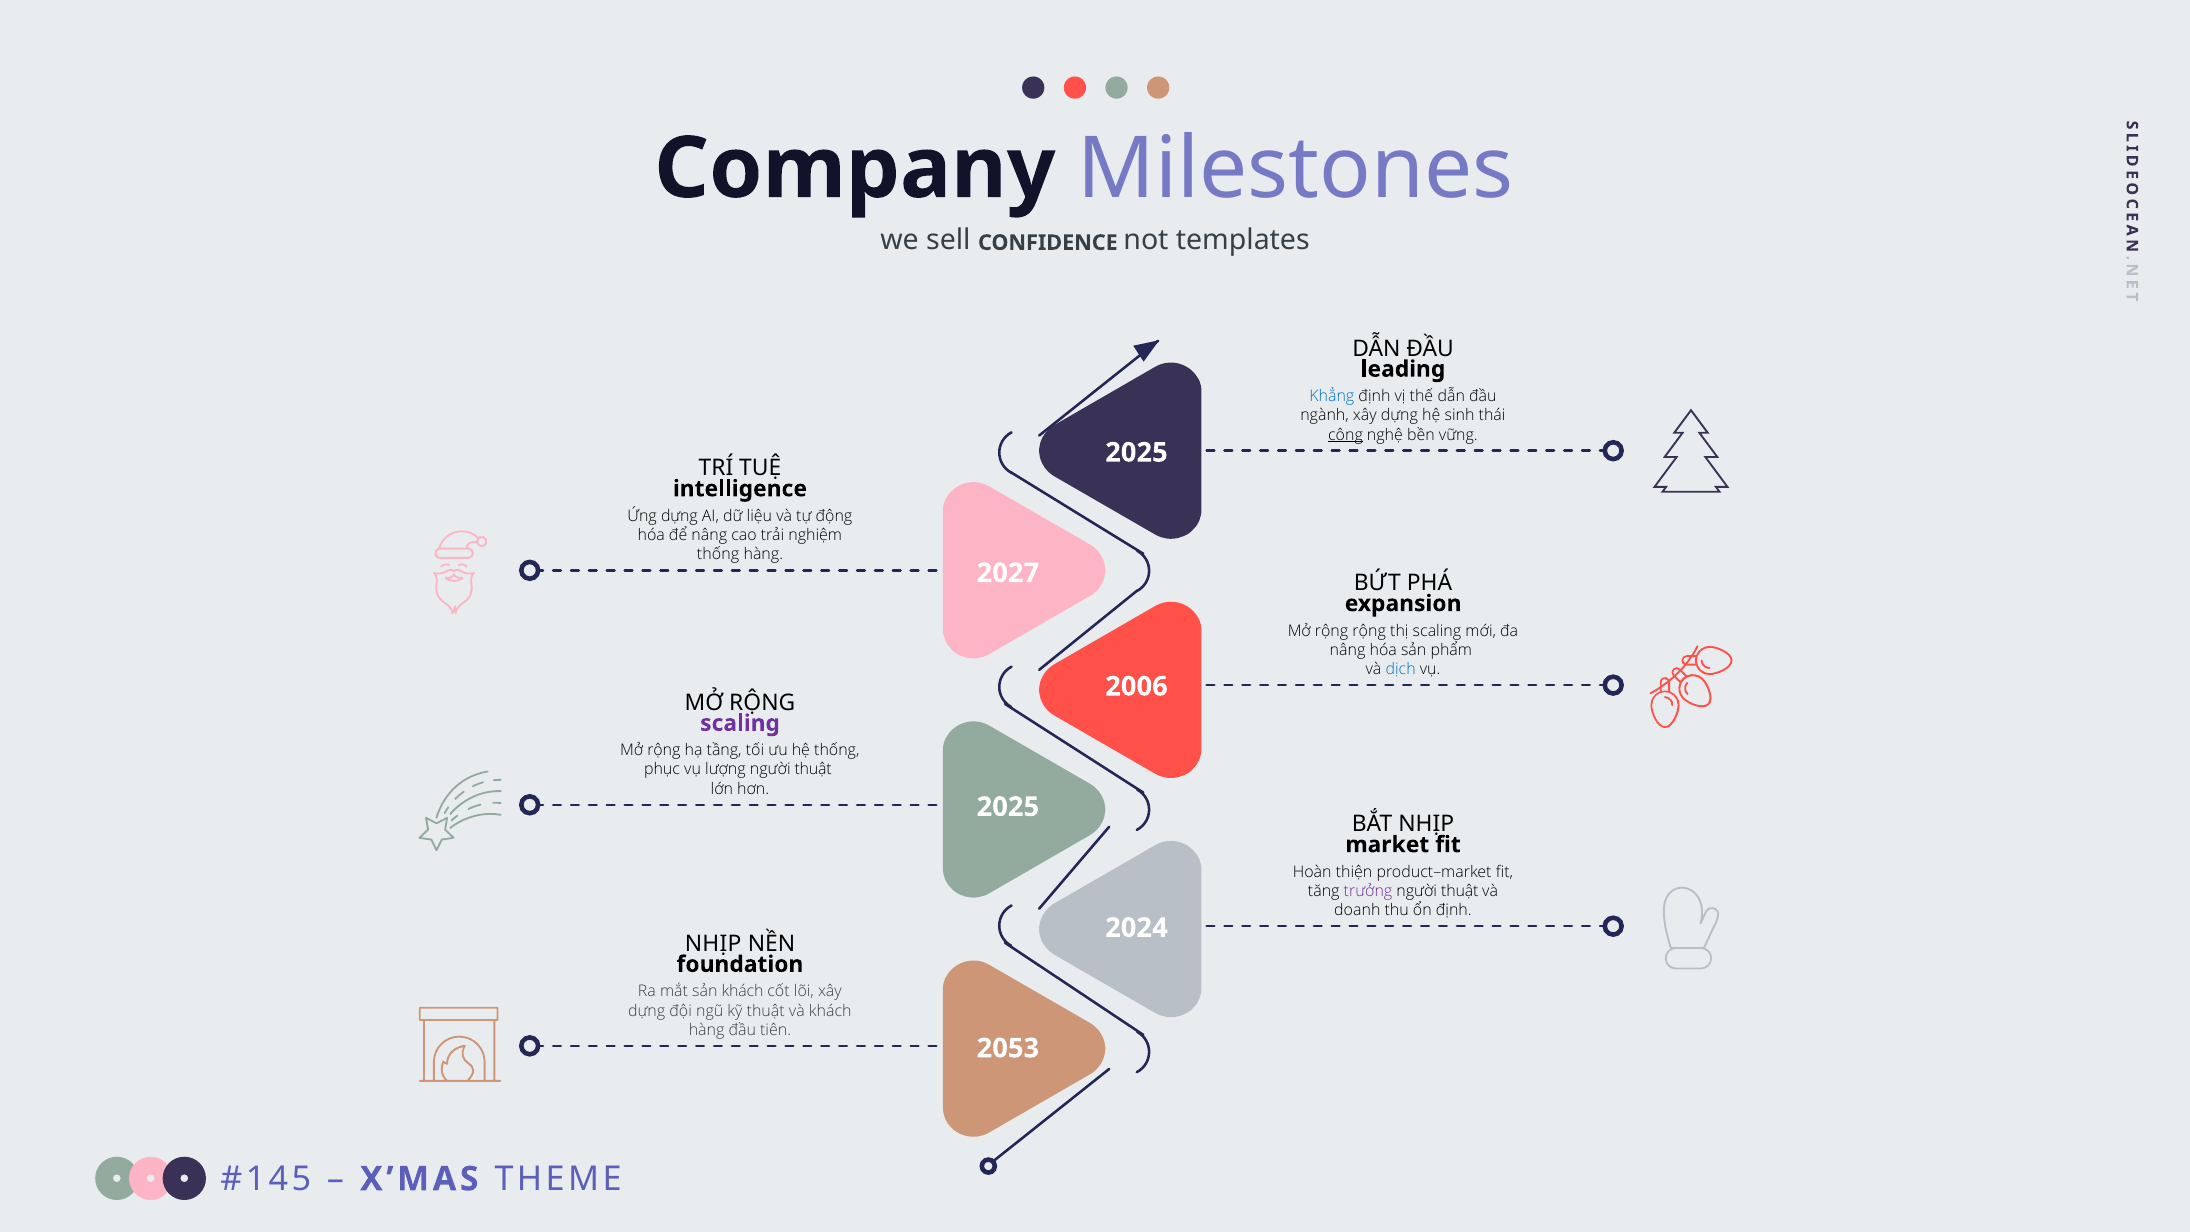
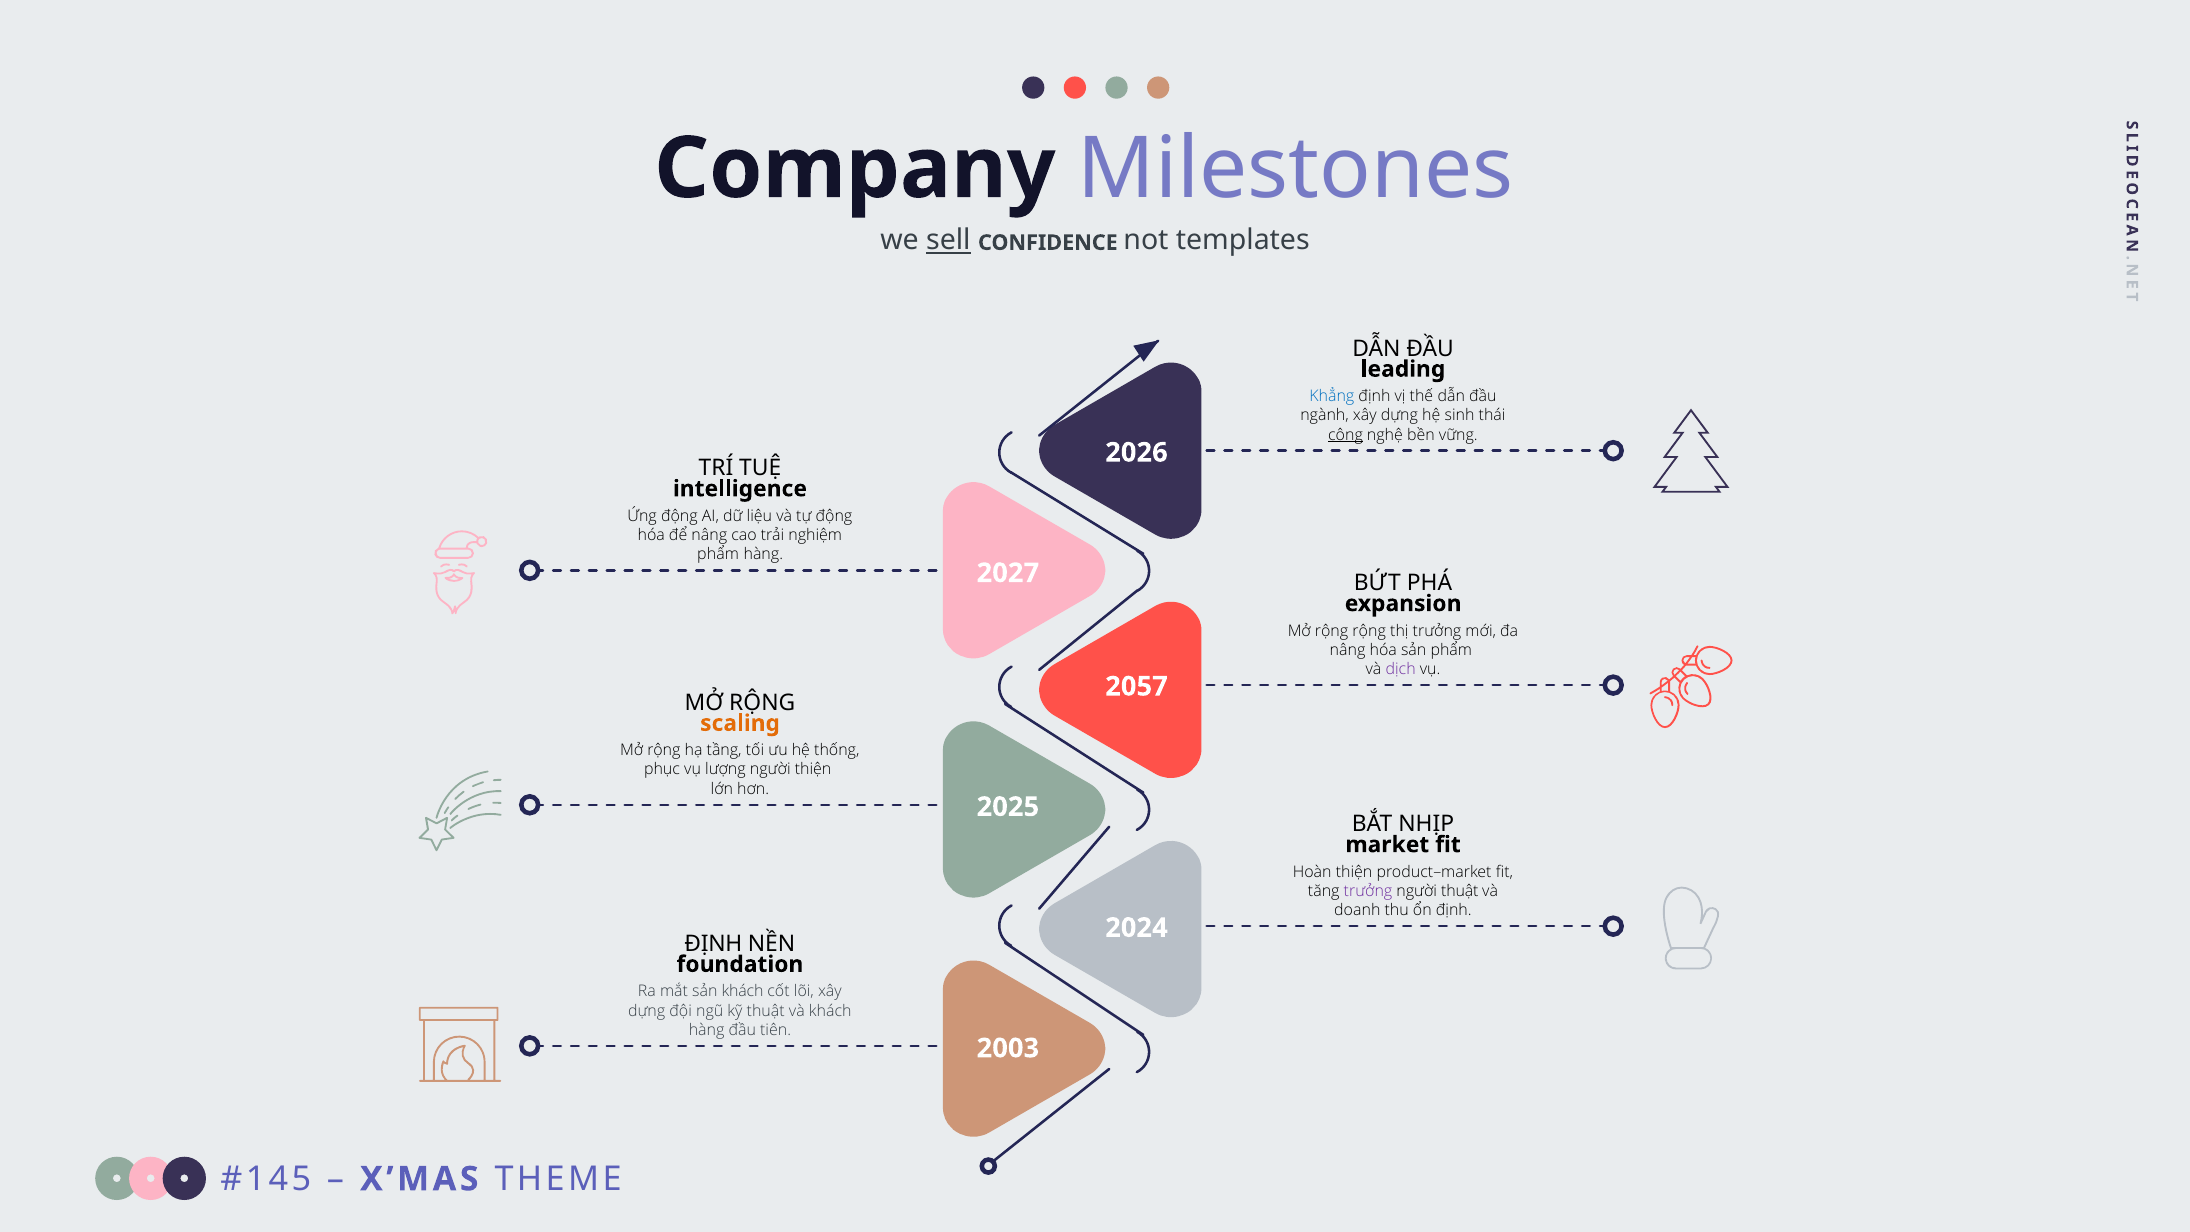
sell underline: none -> present (948, 240)
2025: 2025 -> 2026 (1136, 453)
Ứng dựng: dựng -> động (679, 516)
thống: thống -> phẩm (718, 554)
thị scaling: scaling -> trưởng (1437, 631)
dịch colour: blue -> purple (1401, 669)
2006: 2006 -> 2057 (1136, 686)
scaling colour: purple -> orange (740, 723)
lượng người thuật: thuật -> thiện (813, 770)
NHỊP: NHỊP -> ĐỊNH (713, 944)
2053: 2053 -> 2003 (1008, 1048)
